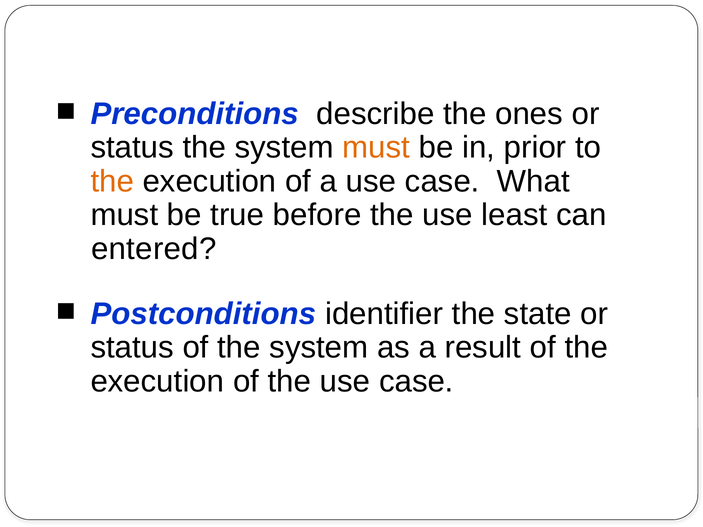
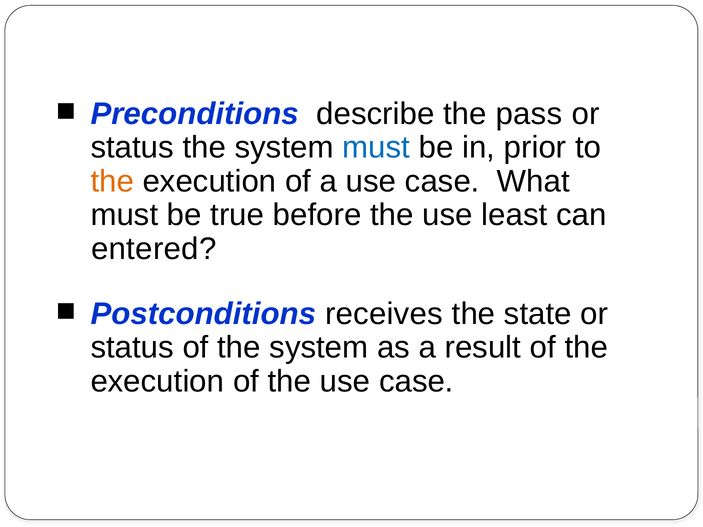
ones: ones -> pass (529, 114)
must colour: orange -> blue (376, 148)
identifier: identifier -> receives (384, 314)
